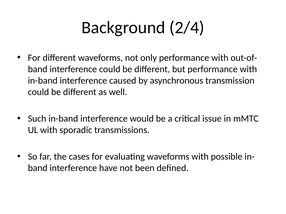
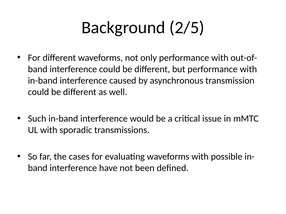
2/4: 2/4 -> 2/5 (187, 28)
